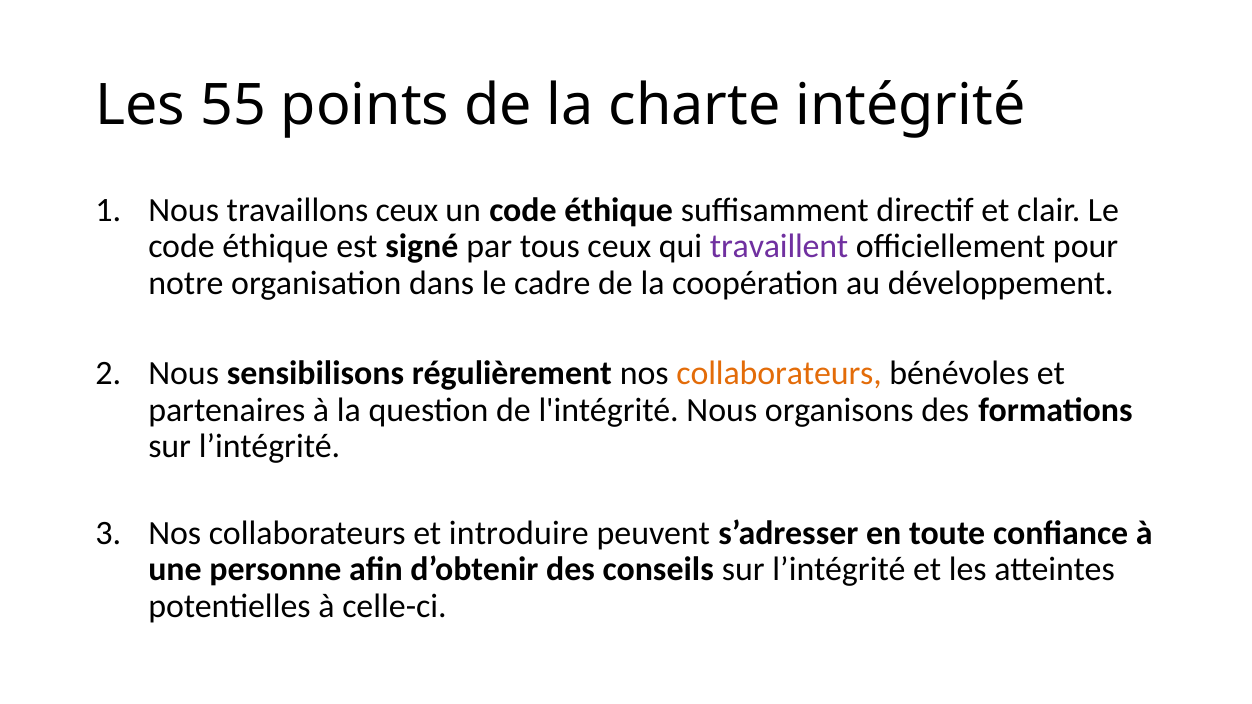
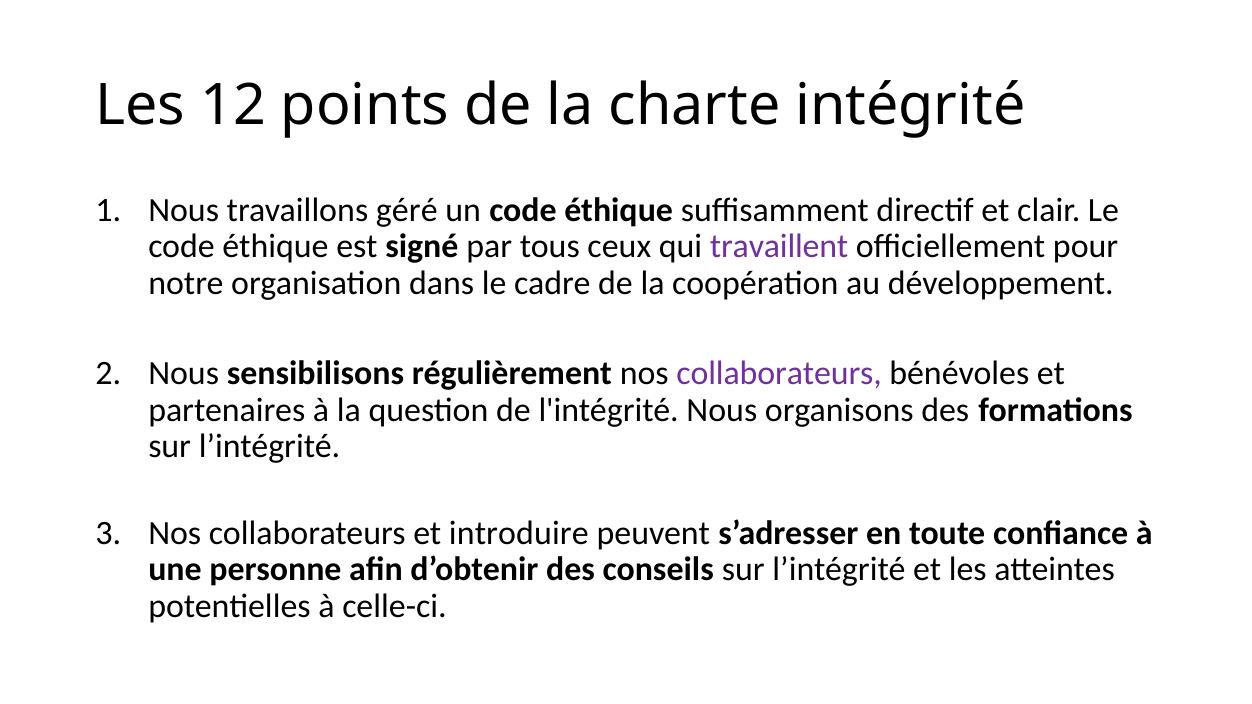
55: 55 -> 12 (233, 105)
travaillons ceux: ceux -> géré (407, 210)
collaborateurs colour: orange -> purple (779, 374)
